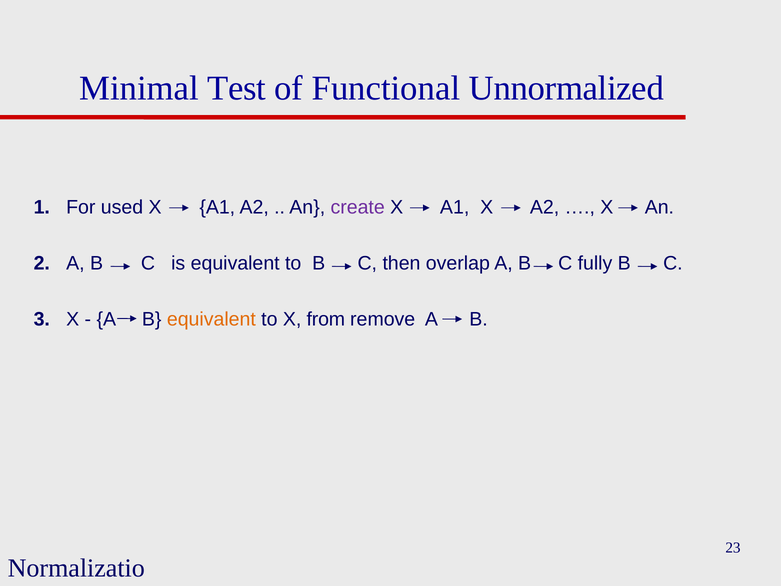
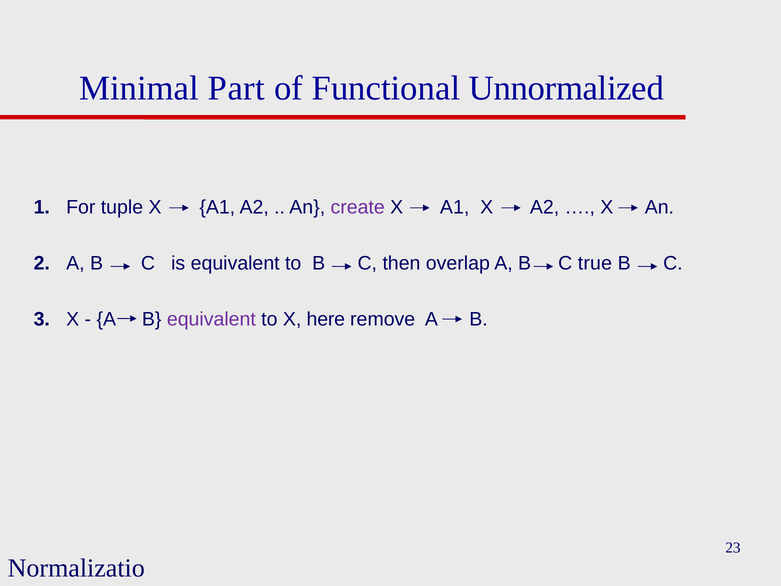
Test: Test -> Part (236, 88)
used: used -> tuple (122, 207)
fully: fully -> true (595, 263)
equivalent colour: orange -> purple (211, 319)
from: from -> here (326, 319)
